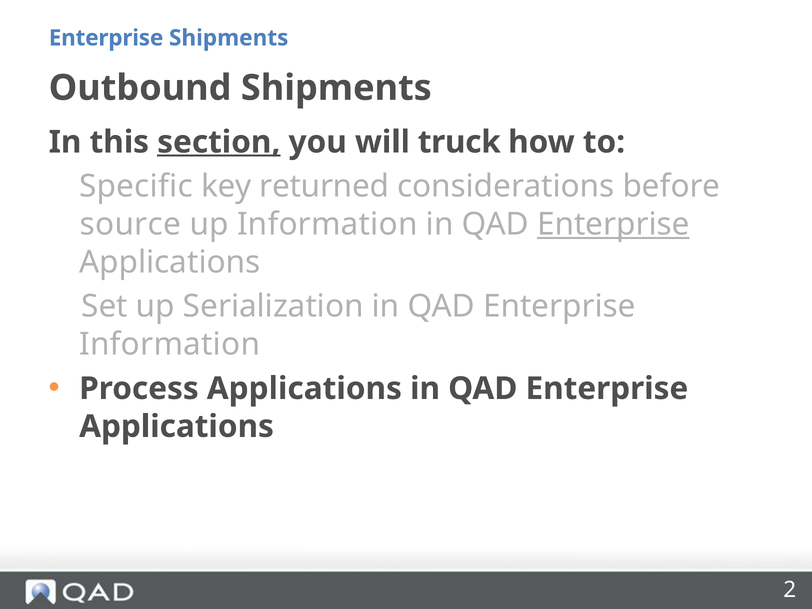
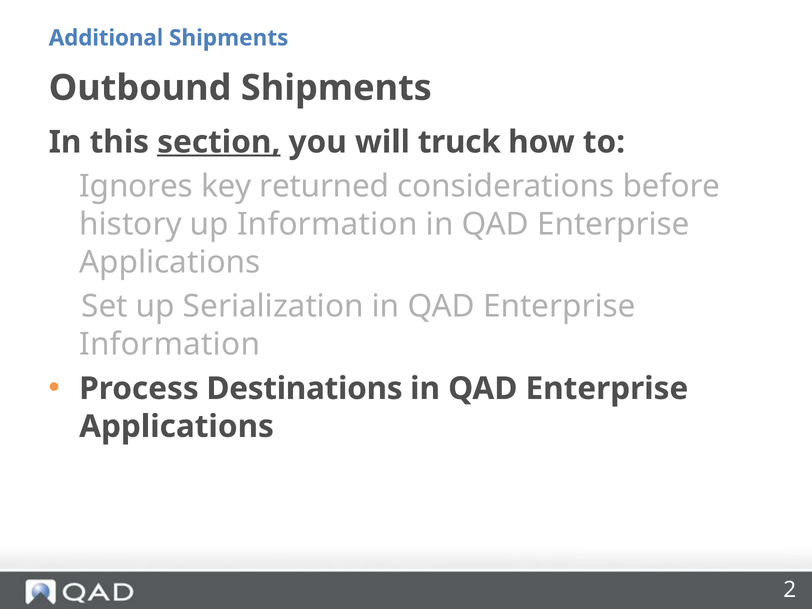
Enterprise: Enterprise -> Additional (106, 38)
Specific: Specific -> Ignores (136, 186)
source: source -> history (130, 224)
Enterprise underline: present -> none (613, 224)
Process Applications: Applications -> Destinations (305, 389)
